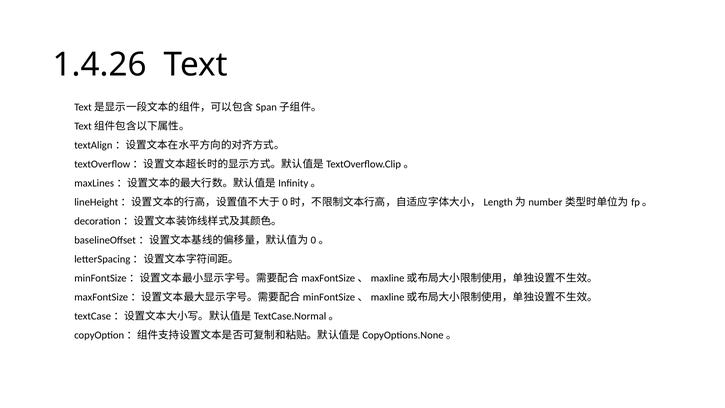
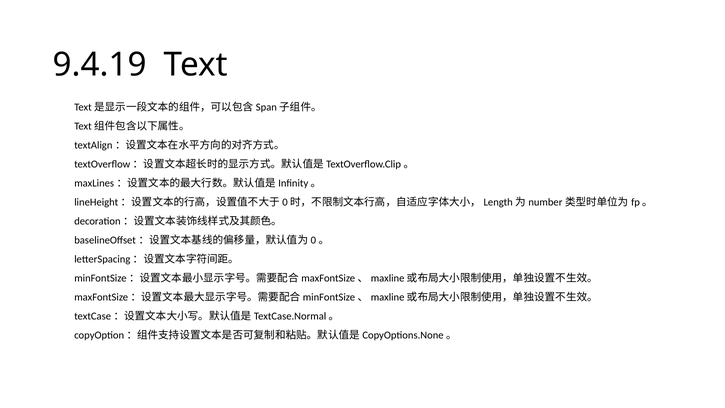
1.4.26: 1.4.26 -> 9.4.19 (100, 65)
